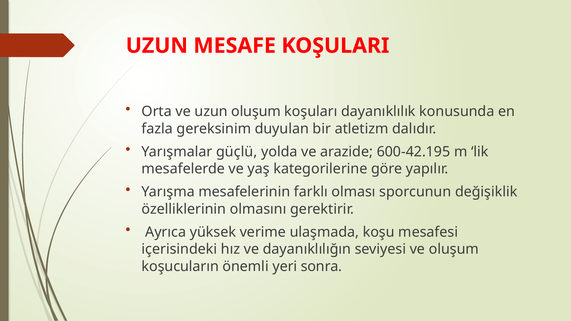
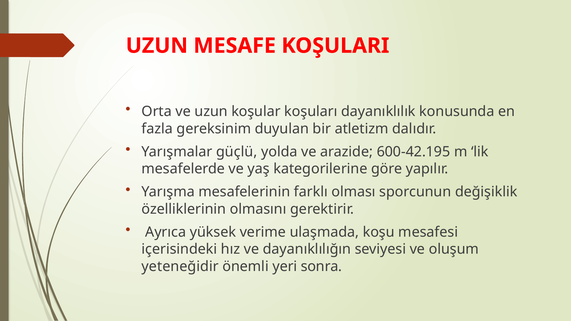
uzun oluşum: oluşum -> koşular (256, 112)
koşucuların: koşucuların -> yeteneğidir (180, 267)
